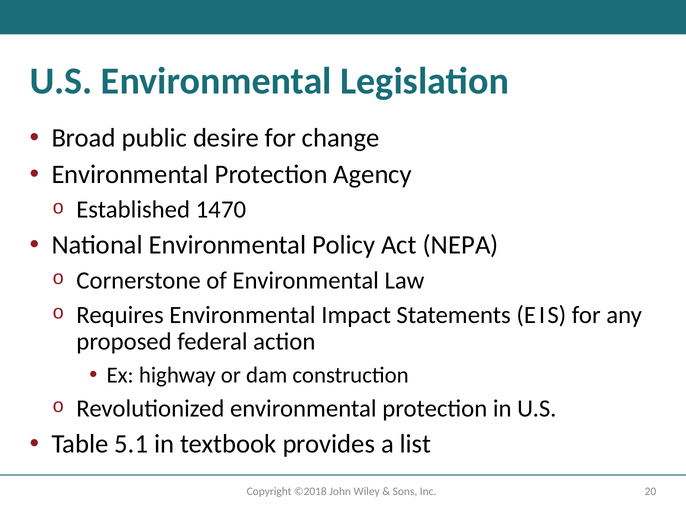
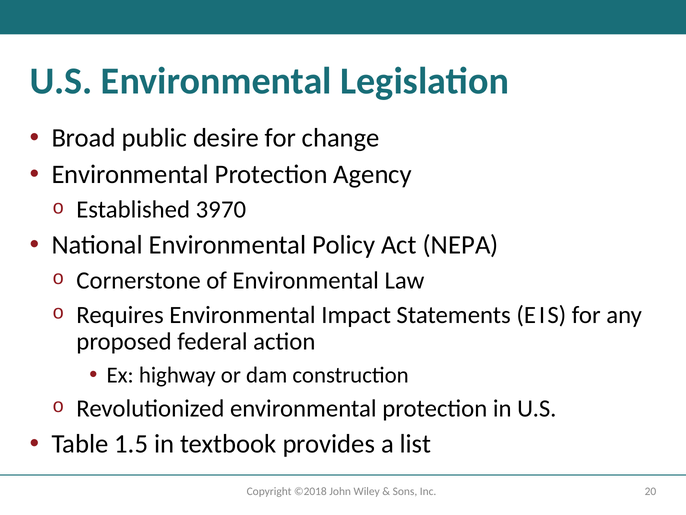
14: 14 -> 39 (208, 210)
5.1: 5.1 -> 1.5 (131, 443)
